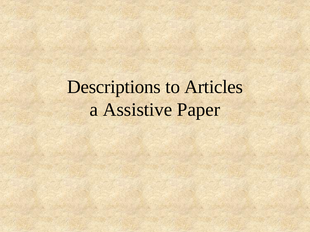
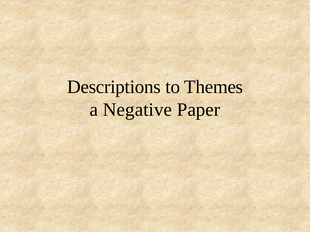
Articles: Articles -> Themes (214, 87)
Assistive: Assistive -> Negative (137, 110)
